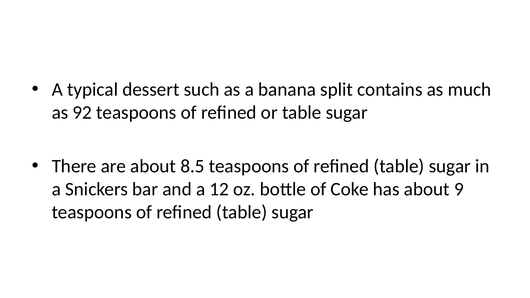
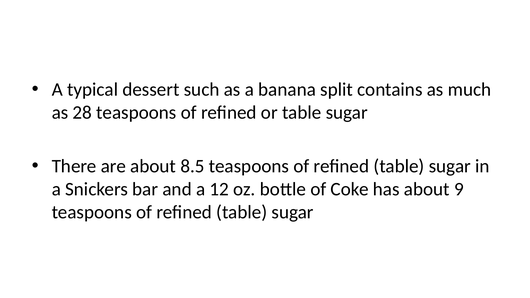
92: 92 -> 28 (82, 112)
